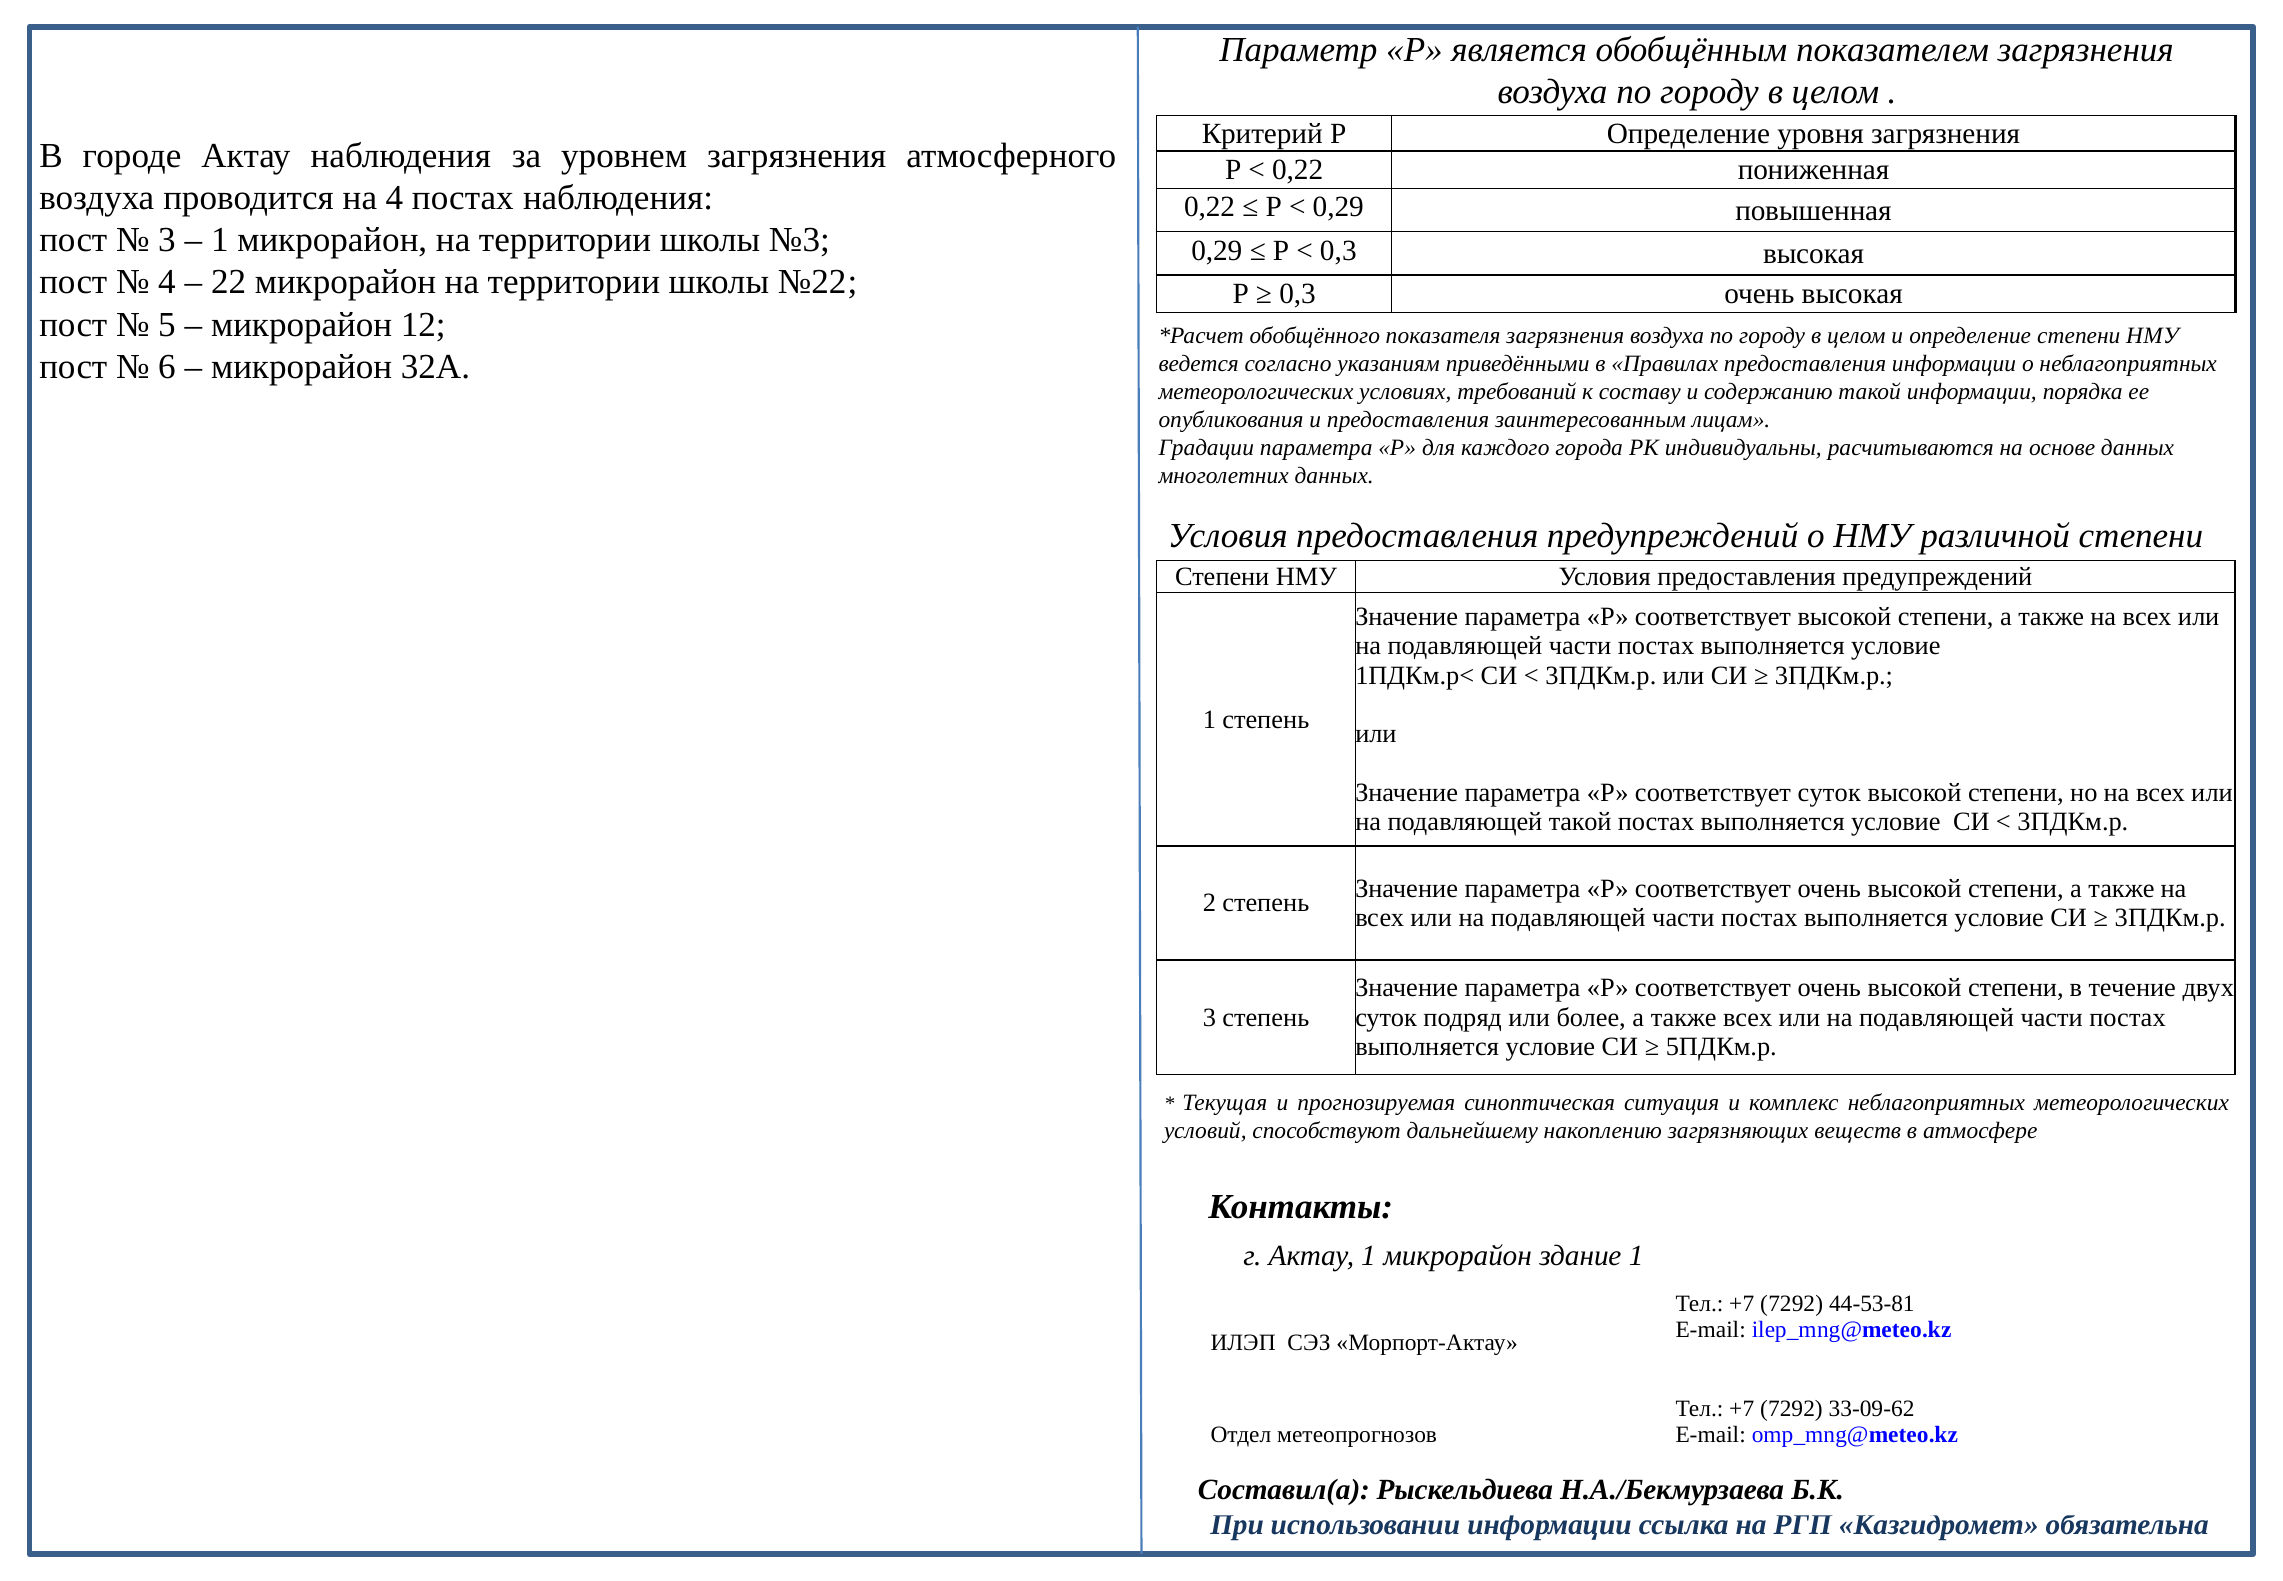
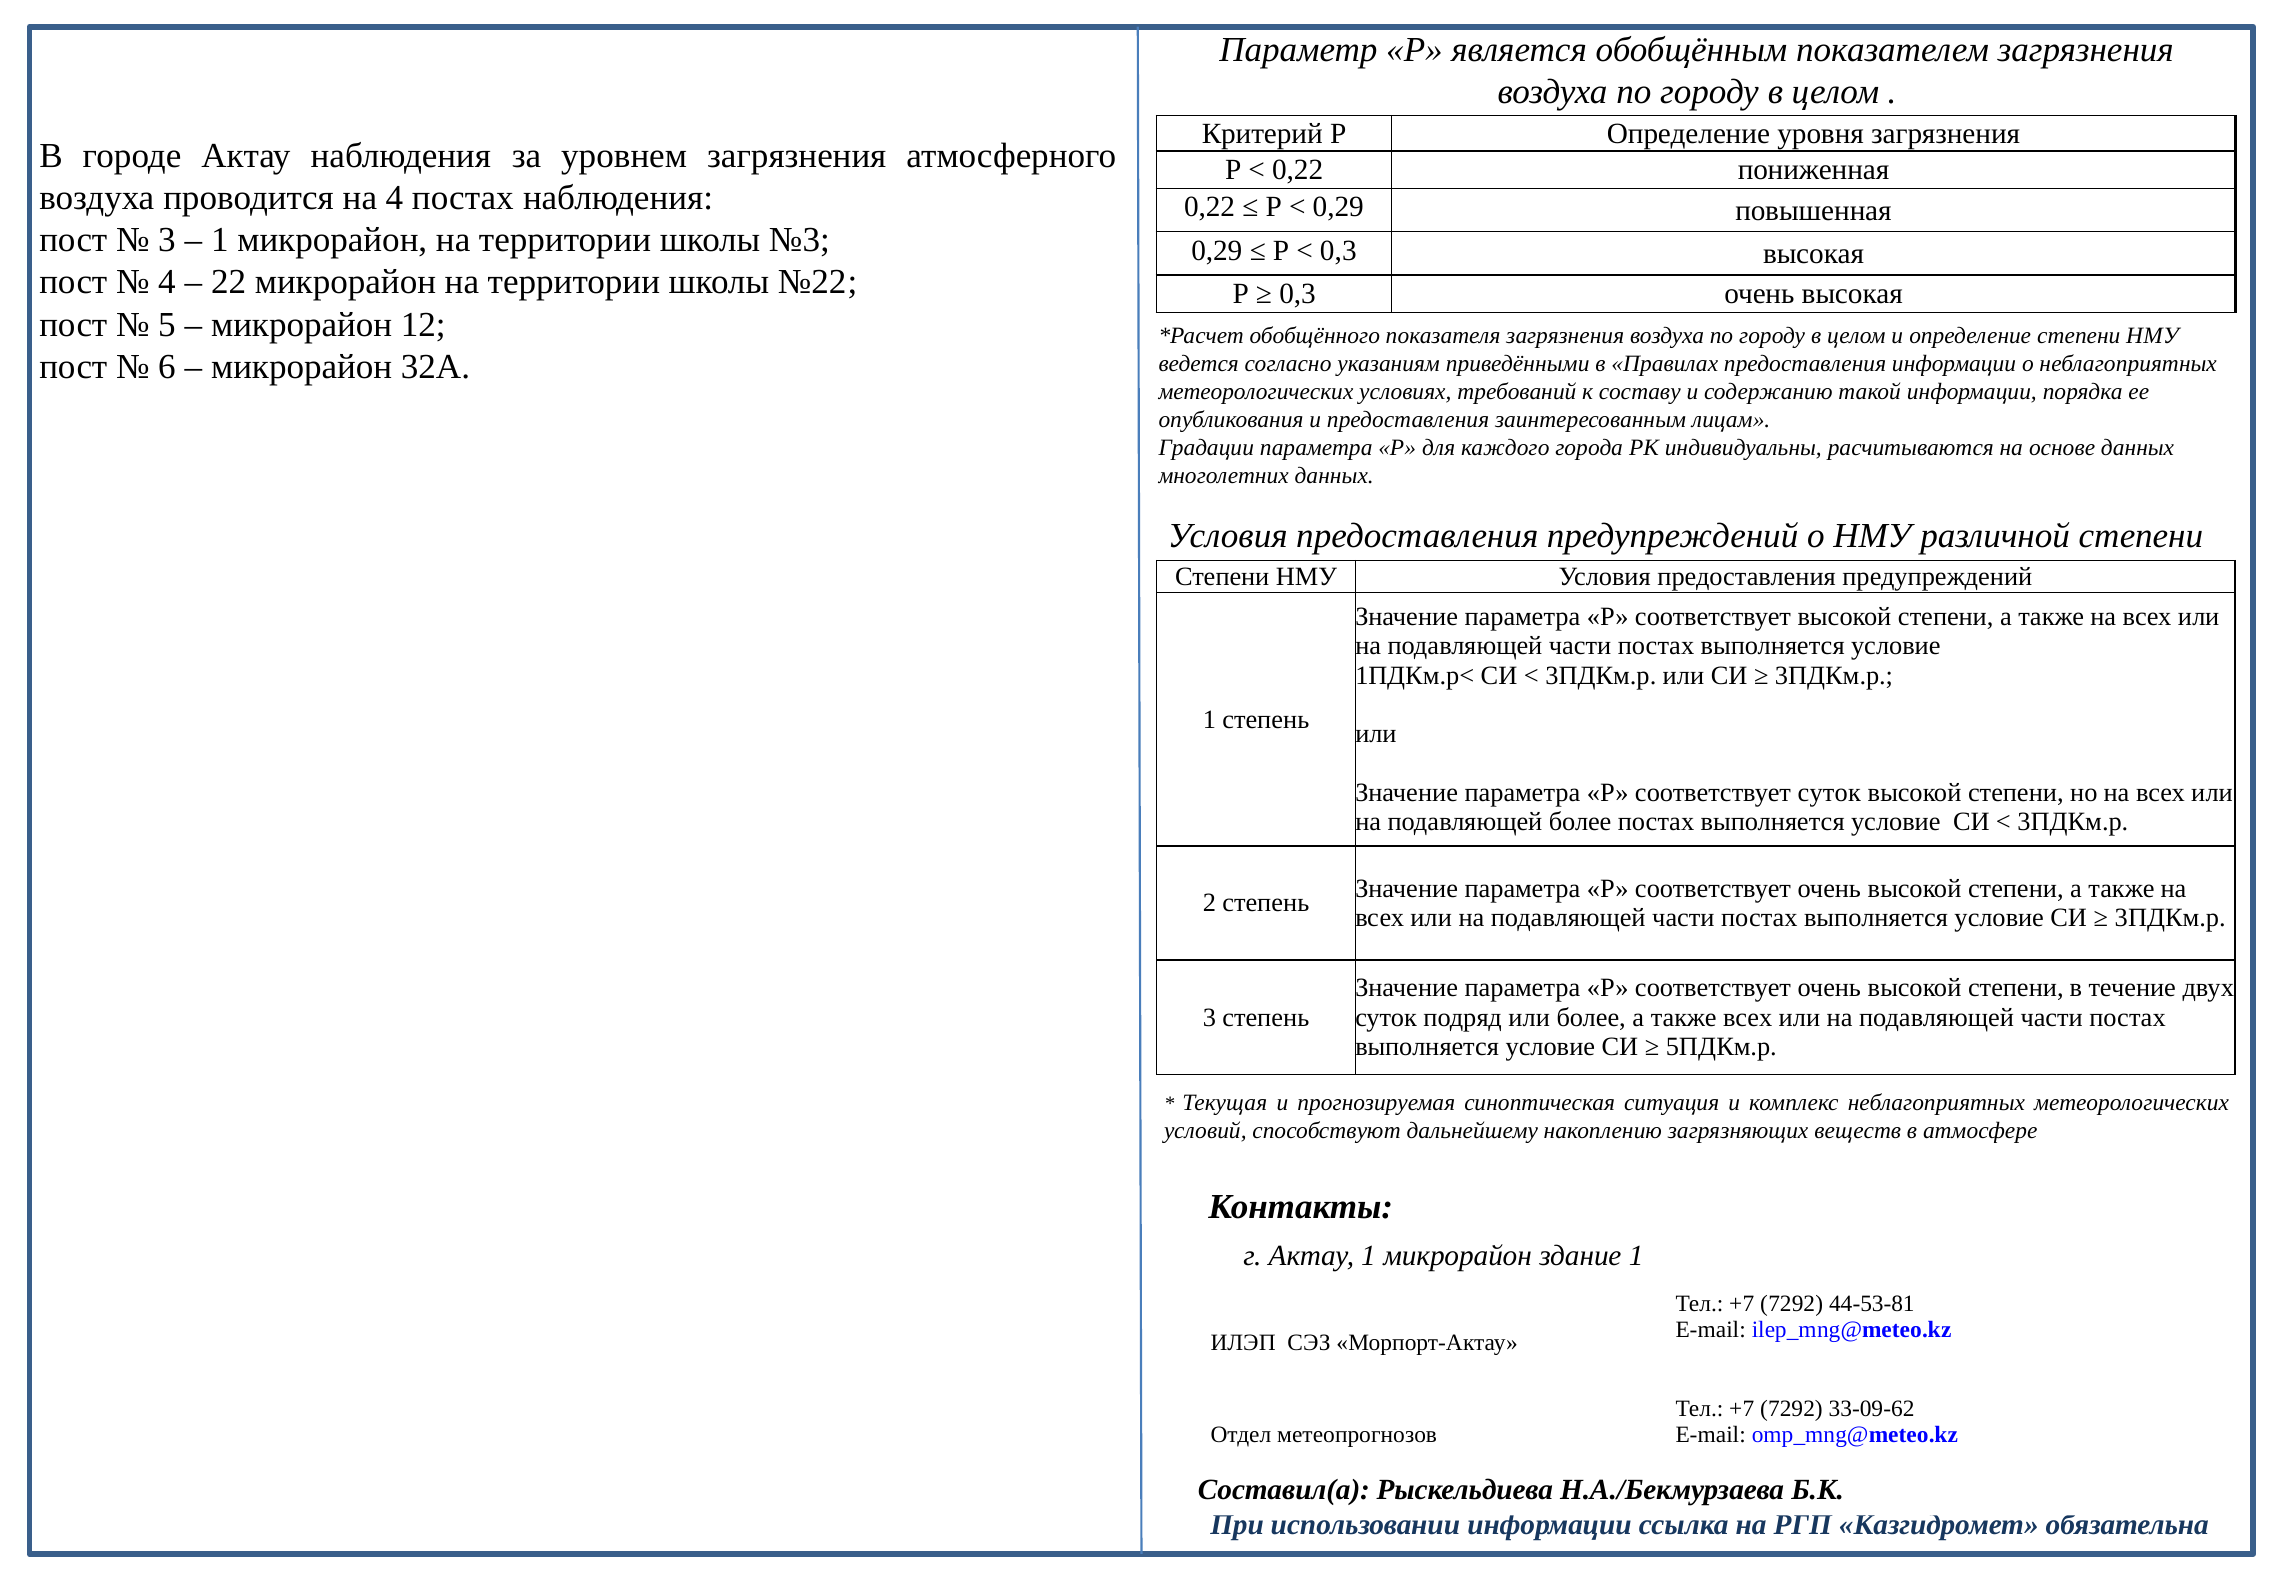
подавляющей такой: такой -> более (1580, 821)
